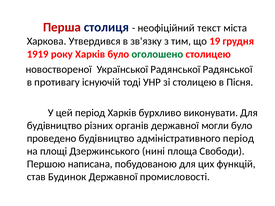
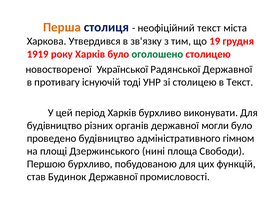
Перша colour: red -> orange (62, 27)
Радянської Радянської: Радянської -> Державної (228, 69)
в Пісня: Пісня -> Текст (240, 82)
адміністративного період: період -> гімном (239, 139)
Першою написана: написана -> бурхливо (90, 164)
